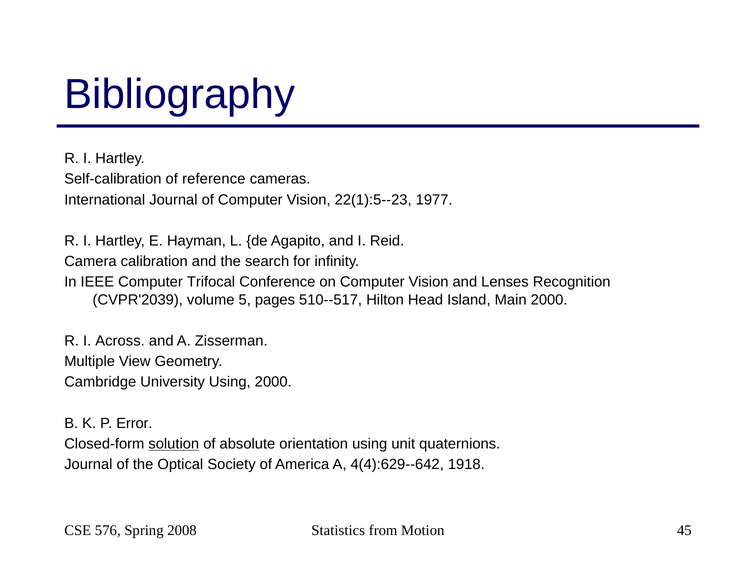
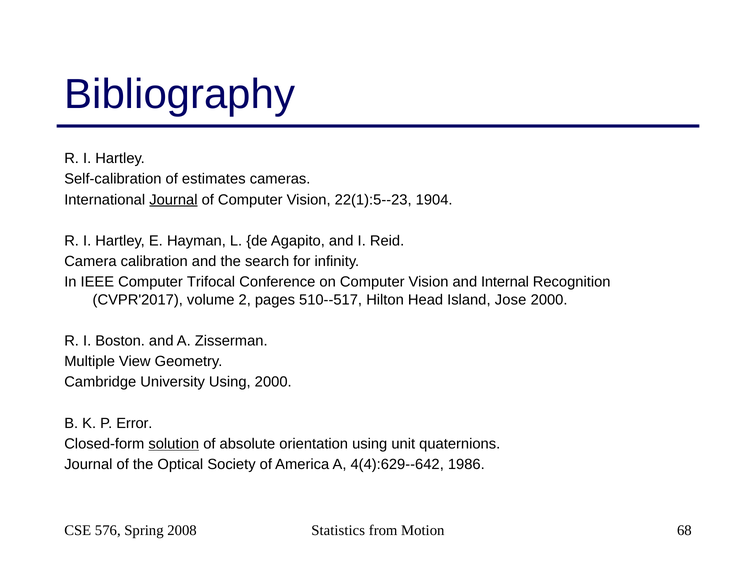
reference: reference -> estimates (214, 179)
Journal underline: none -> present (173, 200)
1977: 1977 -> 1904 (434, 200)
Lenses: Lenses -> Internal (505, 282)
CVPR'2039: CVPR'2039 -> CVPR'2017 (138, 300)
5: 5 -> 2 (245, 300)
Main: Main -> Jose (511, 300)
Across: Across -> Boston (120, 341)
1918: 1918 -> 1986 (466, 465)
45: 45 -> 68 (684, 530)
